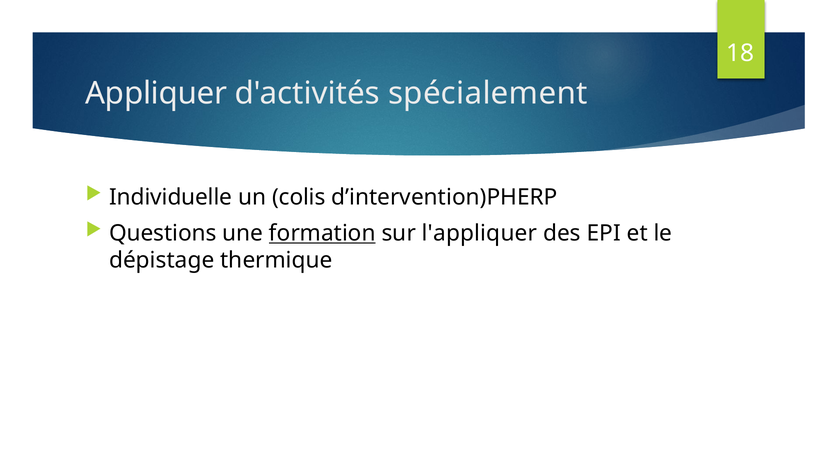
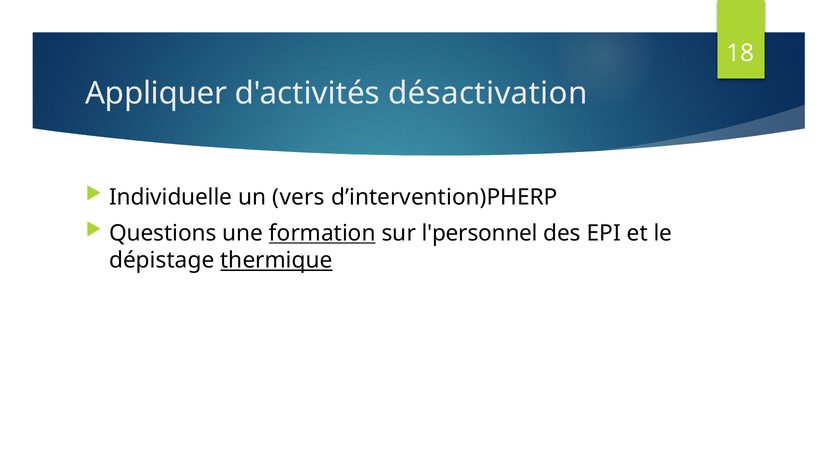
spécialement: spécialement -> désactivation (488, 93)
colis: colis -> vers (299, 197)
l'appliquer: l'appliquer -> l'personnel (480, 233)
thermique underline: none -> present (276, 261)
